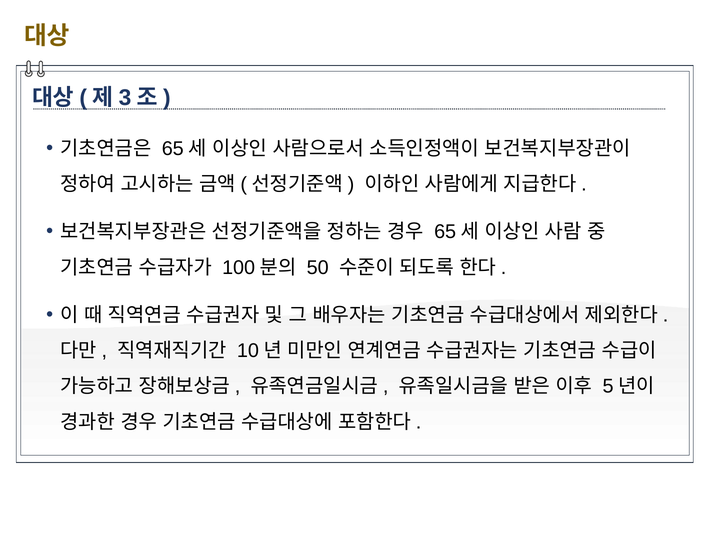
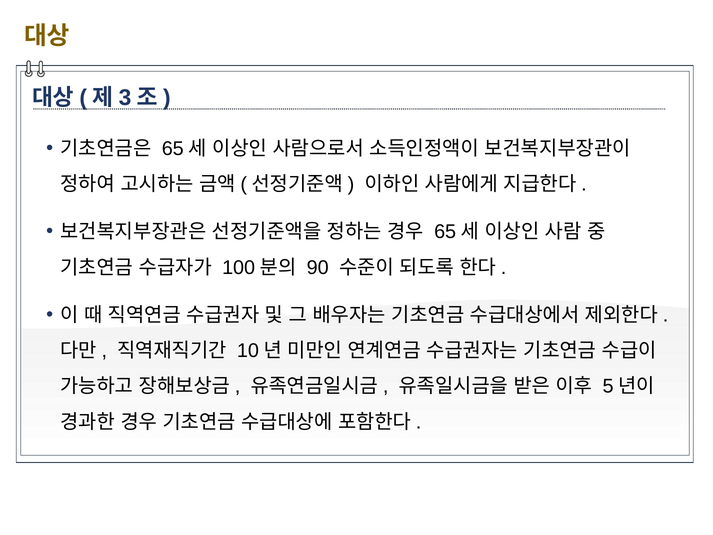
50: 50 -> 90 (318, 267)
